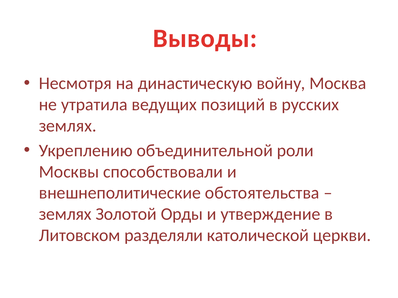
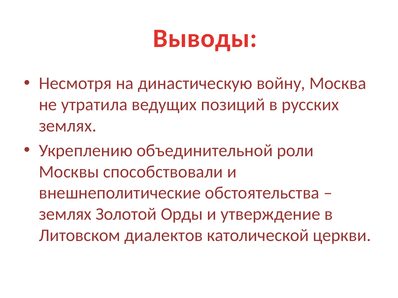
разделяли: разделяли -> диалектов (164, 236)
